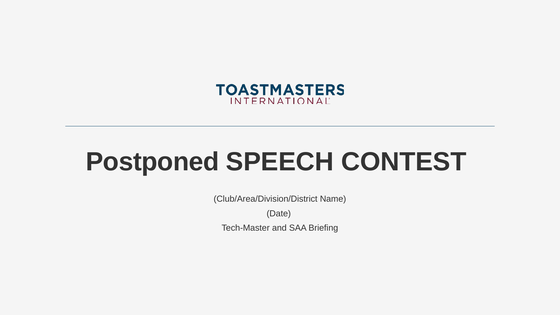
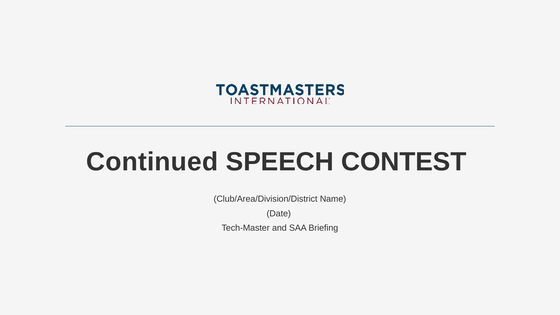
Postponed: Postponed -> Continued (152, 162)
